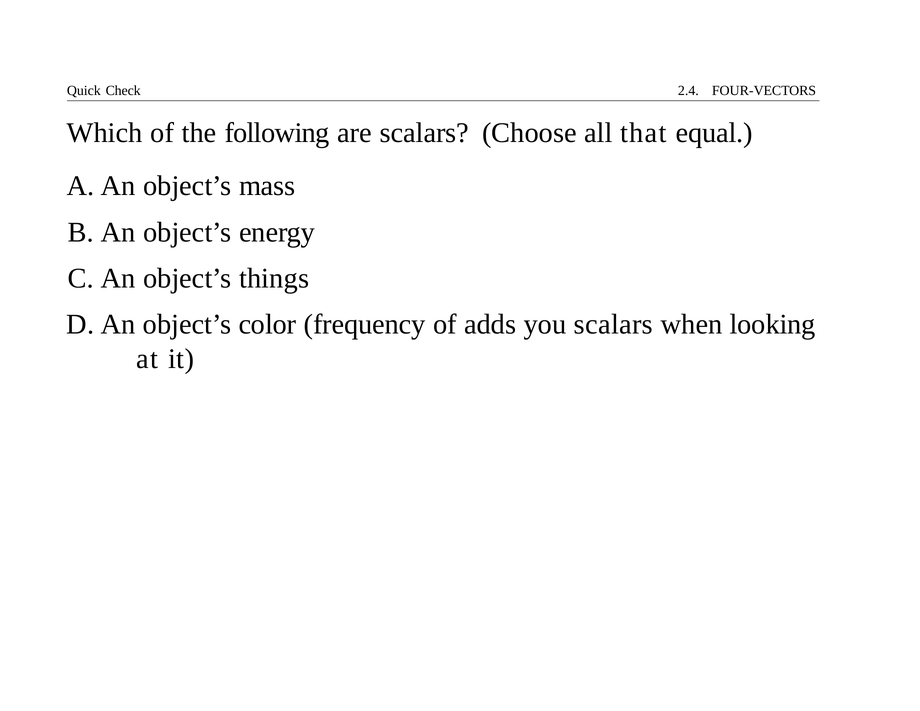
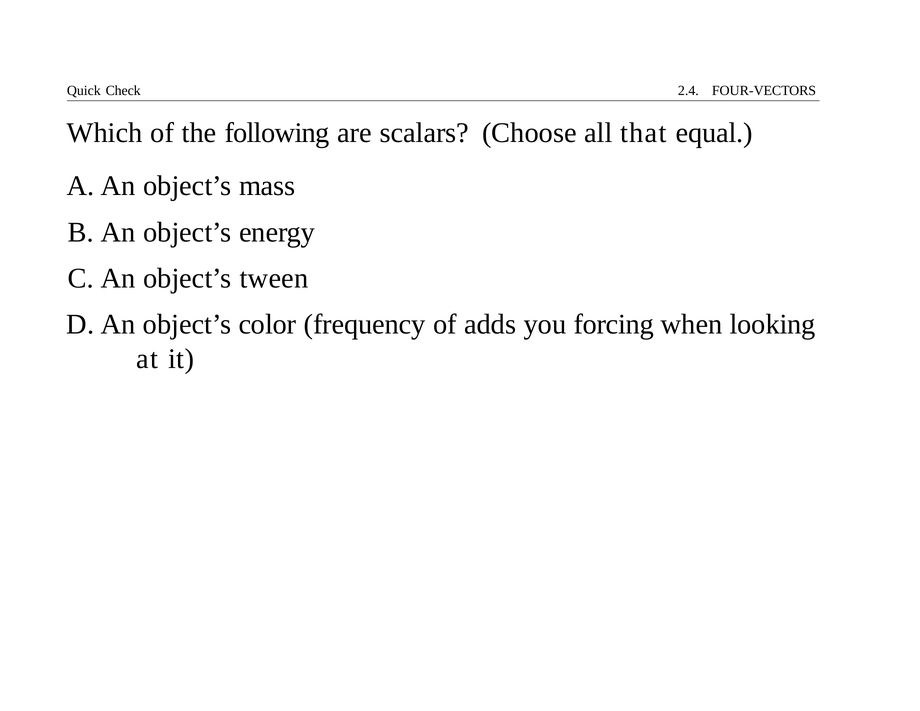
things: things -> tween (274, 278)
you scalars: scalars -> forcing (614, 325)
